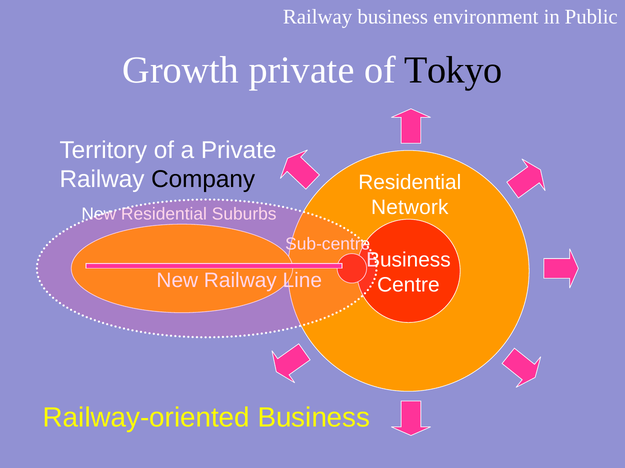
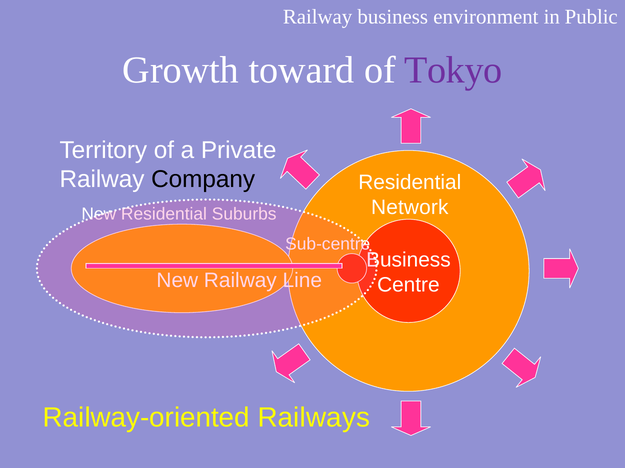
Growth private: private -> toward (302, 70)
Tokyo colour: black -> purple (453, 70)
Railway-oriented Business: Business -> Railways (314, 418)
